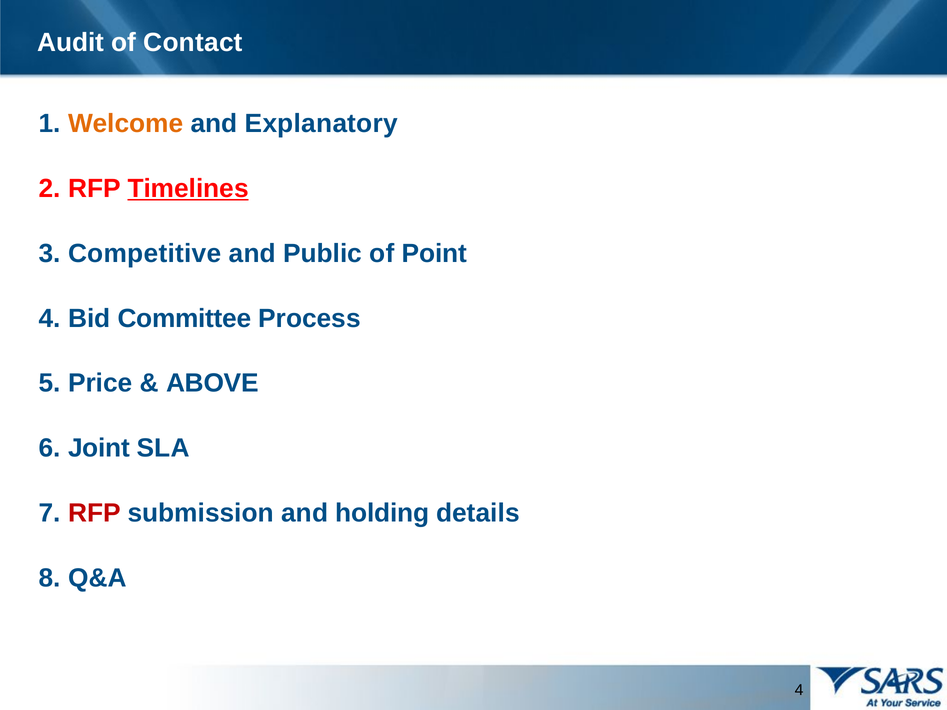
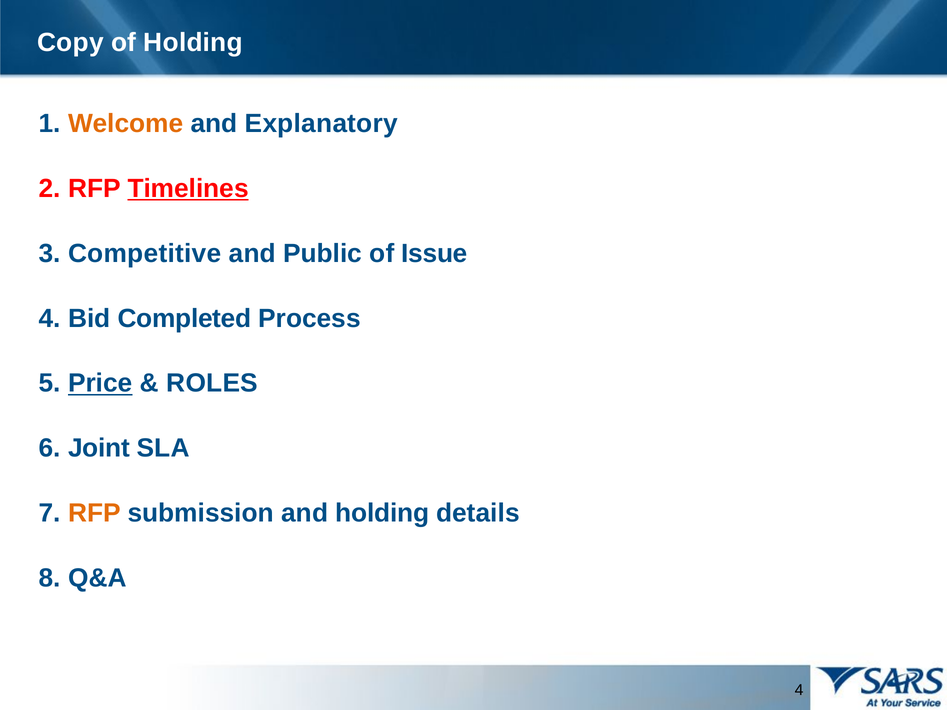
Audit: Audit -> Copy (70, 43)
of Contact: Contact -> Holding (193, 43)
Point: Point -> Issue (434, 253)
Committee: Committee -> Completed (185, 318)
Price underline: none -> present (100, 383)
ABOVE: ABOVE -> ROLES (212, 383)
RFP colour: red -> orange (94, 513)
